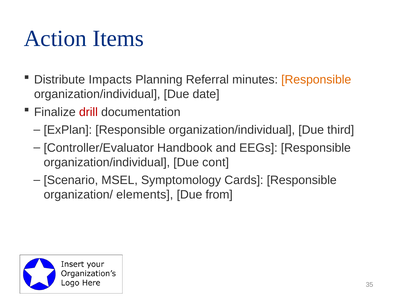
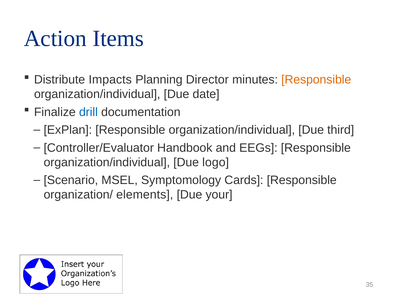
Referral: Referral -> Director (207, 80)
drill colour: red -> blue (88, 112)
cont: cont -> logo (216, 162)
from: from -> your (219, 195)
